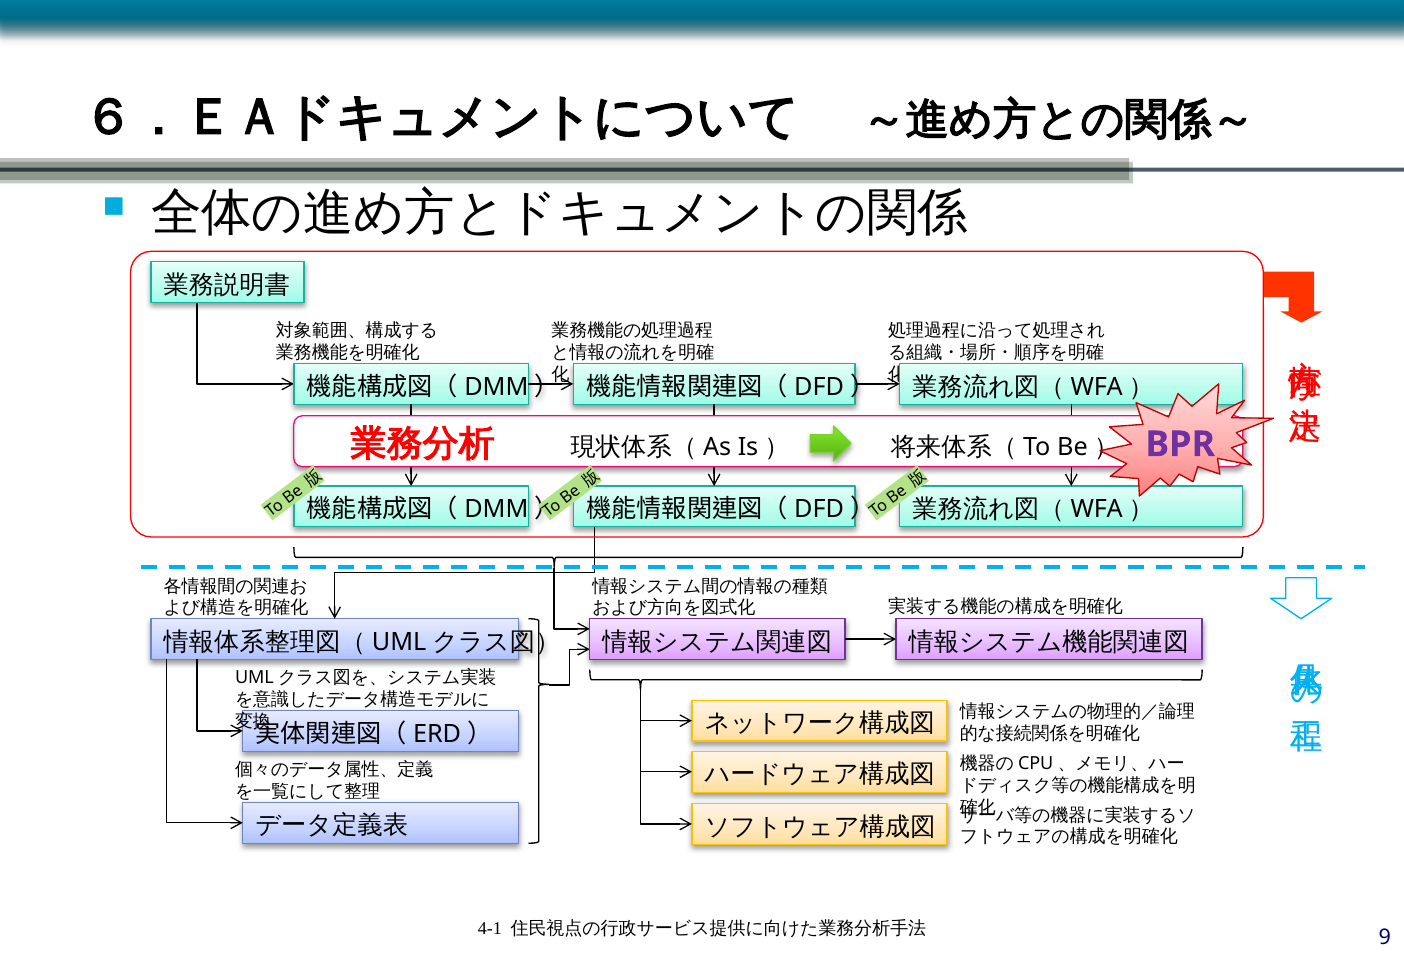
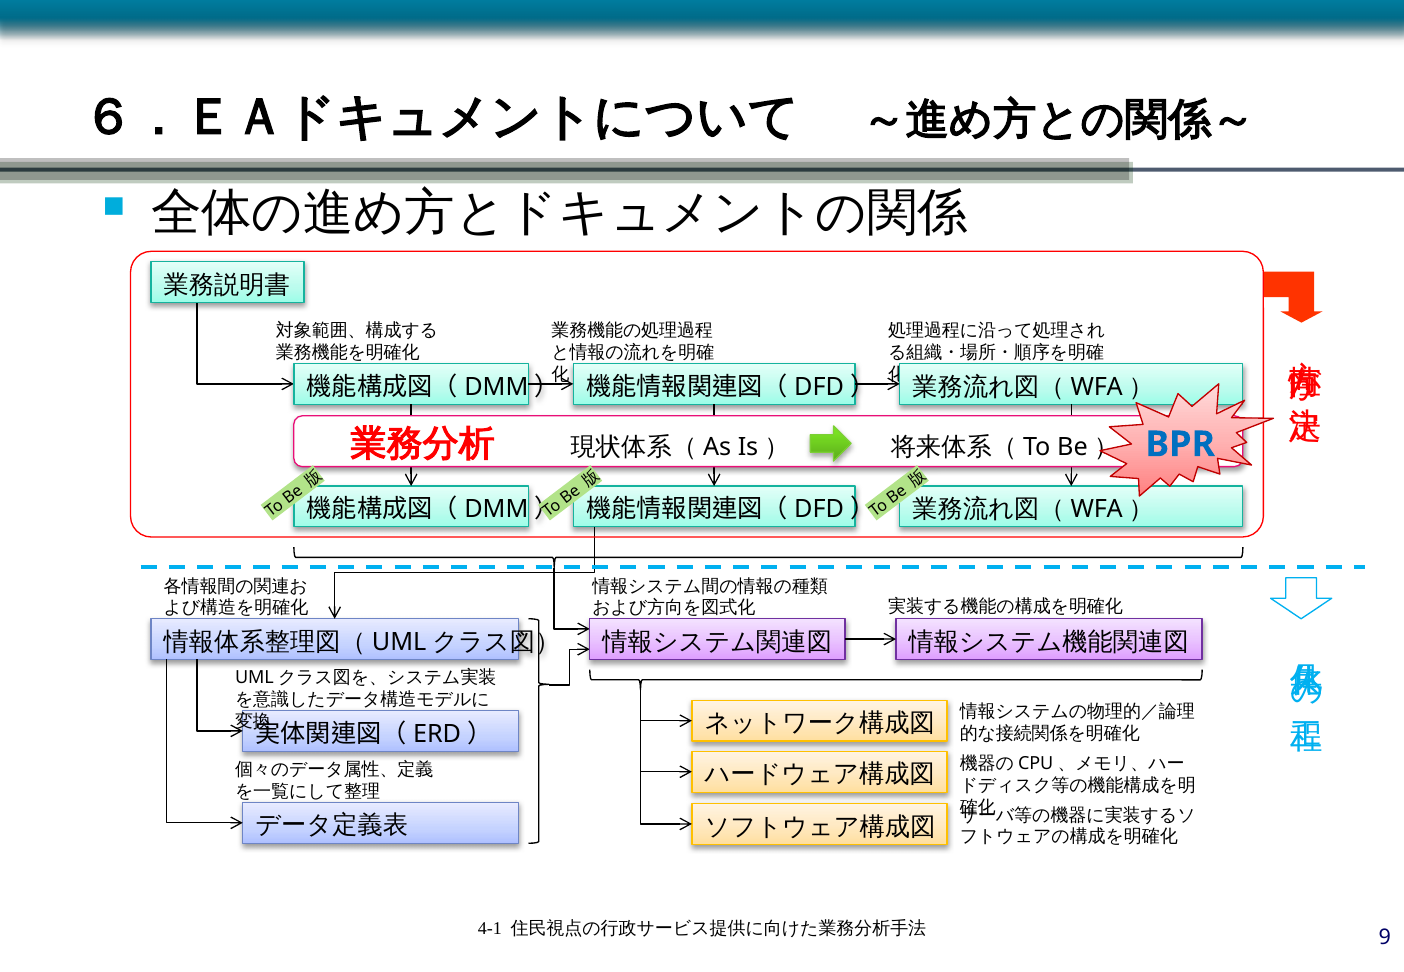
BPR colour: purple -> blue (1180, 444)
